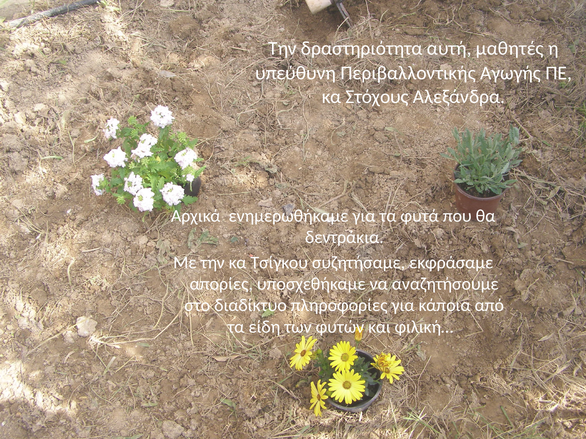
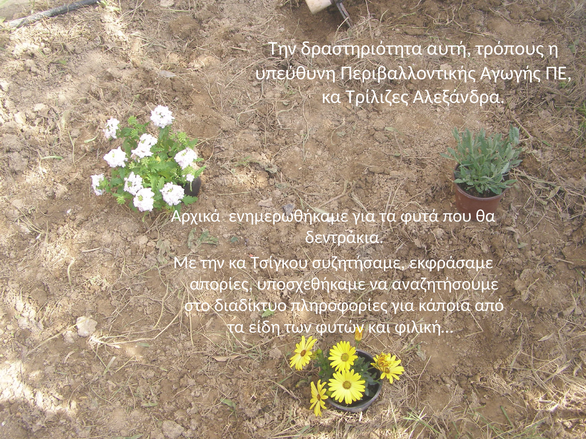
μαθητές: μαθητές -> τρόπους (510, 48)
Στόχους: Στόχους -> Τρίλιζες (377, 97)
